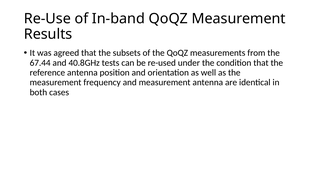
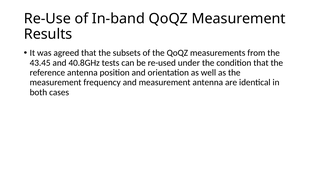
67.44: 67.44 -> 43.45 (40, 63)
